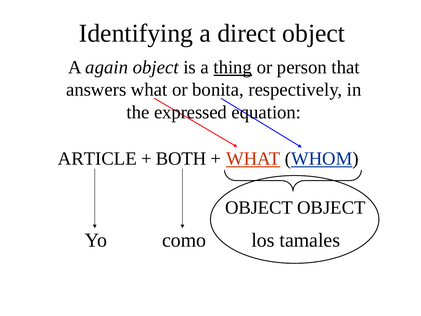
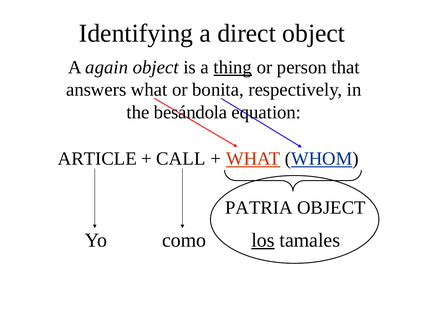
expressed: expressed -> besándola (191, 112)
BOTH: BOTH -> CALL (181, 158)
OBJECT: OBJECT -> PATRIA (259, 208)
los underline: none -> present (263, 240)
